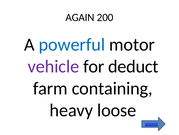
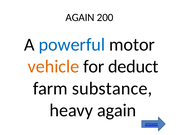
vehicle colour: purple -> orange (53, 66)
containing: containing -> substance (112, 88)
heavy loose: loose -> again (117, 110)
